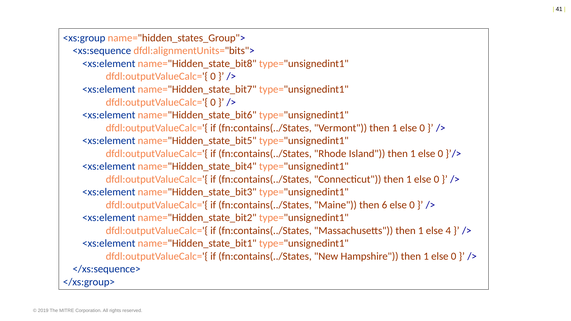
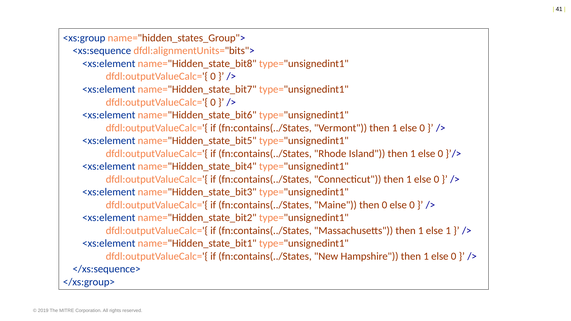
then 6: 6 -> 0 (384, 205)
else 4: 4 -> 1 (448, 231)
